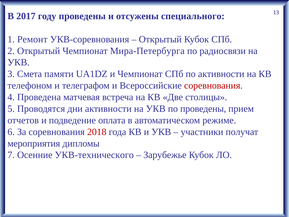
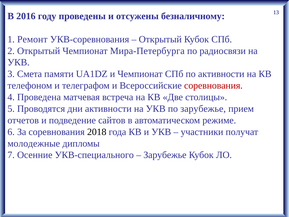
2017: 2017 -> 2016 (26, 16)
специального: специального -> безналичному (193, 16)
по проведены: проведены -> зарубежье (203, 109)
оплата: оплата -> сайтов (112, 120)
2018 colour: red -> black (97, 132)
мероприятия: мероприятия -> молодежные (34, 143)
УКВ-технического: УКВ-технического -> УКВ-специального (94, 155)
